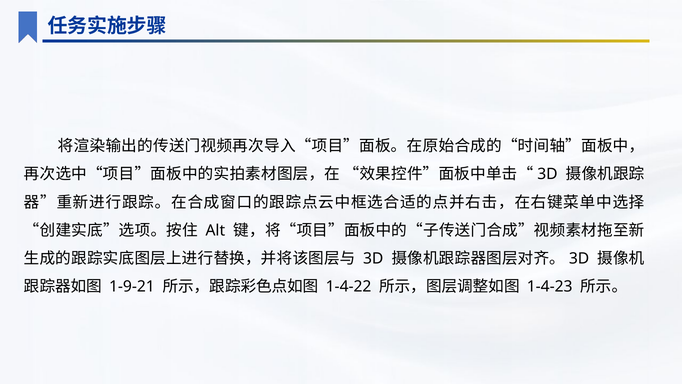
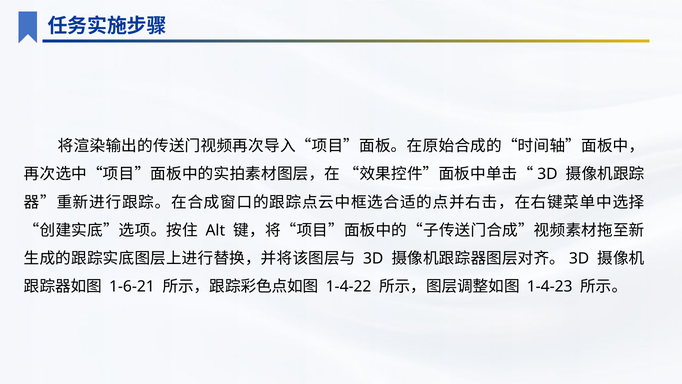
1-9-21: 1-9-21 -> 1-6-21 (132, 287)
